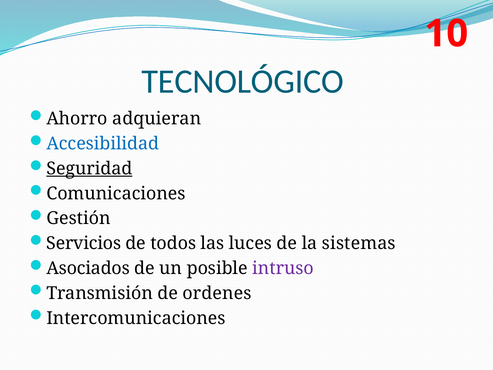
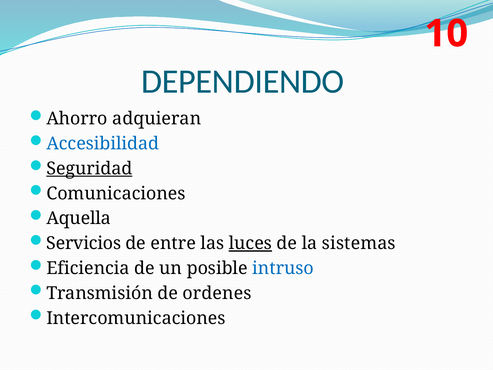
TECNOLÓGICO: TECNOLÓGICO -> DEPENDIENDO (243, 81)
Gestión: Gestión -> Aquella (79, 218)
todos: todos -> entre (173, 243)
luces underline: none -> present (250, 243)
Asociados: Asociados -> Eficiencia (88, 268)
intruso colour: purple -> blue (283, 268)
